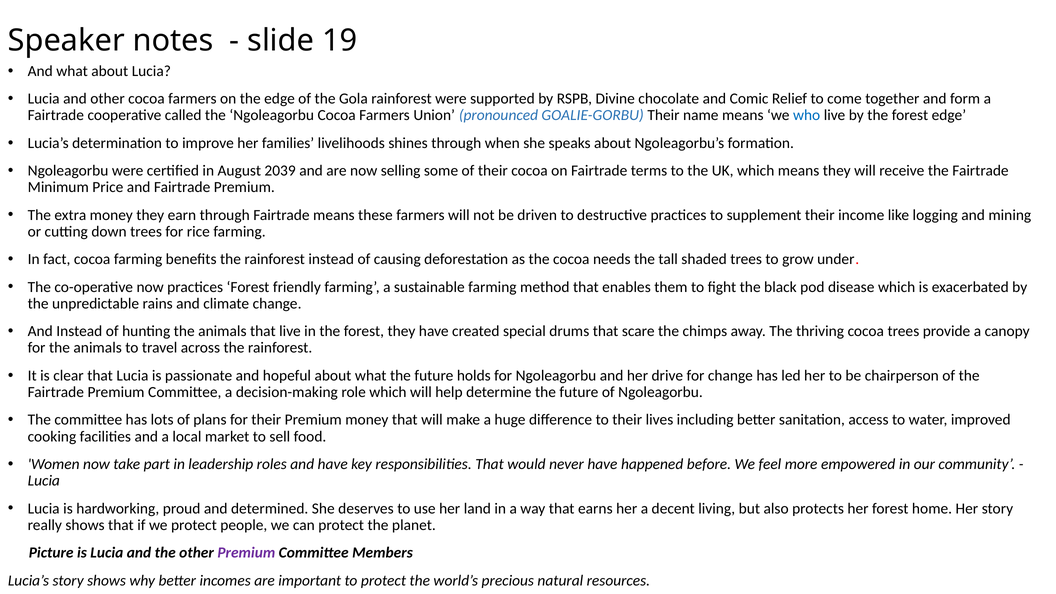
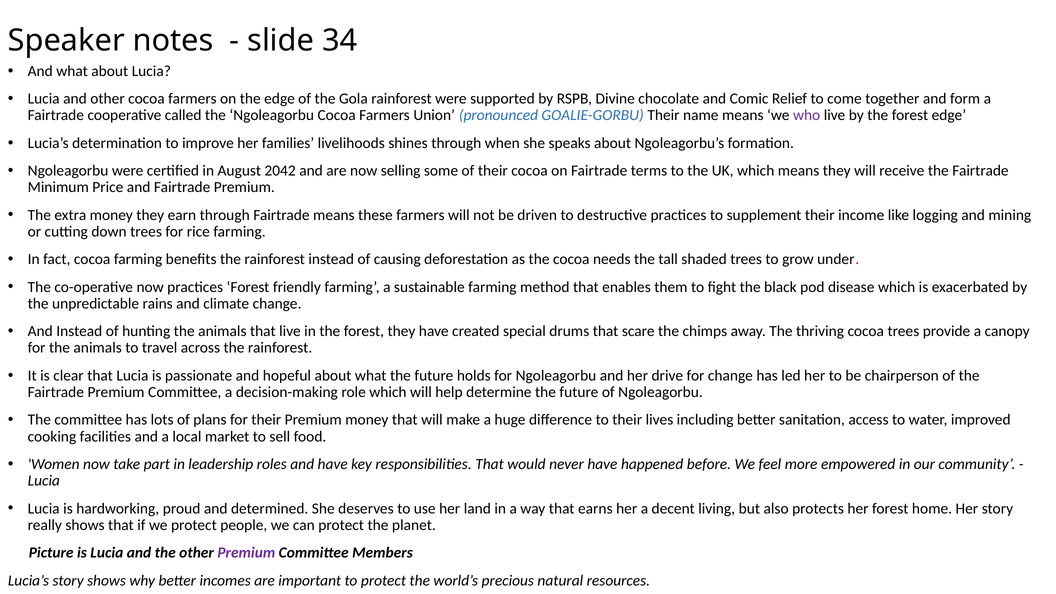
19: 19 -> 34 (340, 41)
who colour: blue -> purple (807, 115)
2039: 2039 -> 2042 (280, 171)
